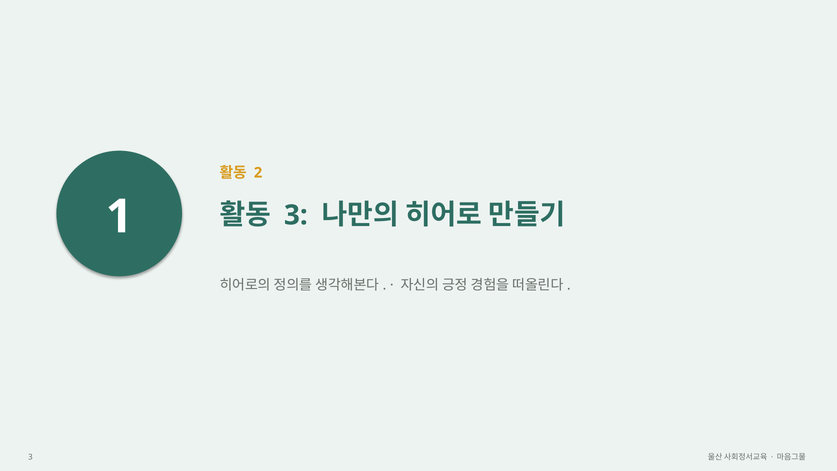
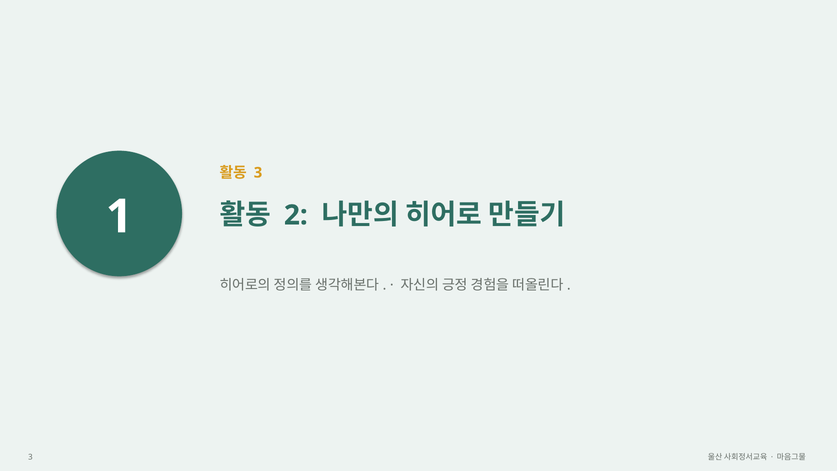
2: 2 -> 3 (258, 173)
3: 3 -> 2 (296, 215)
